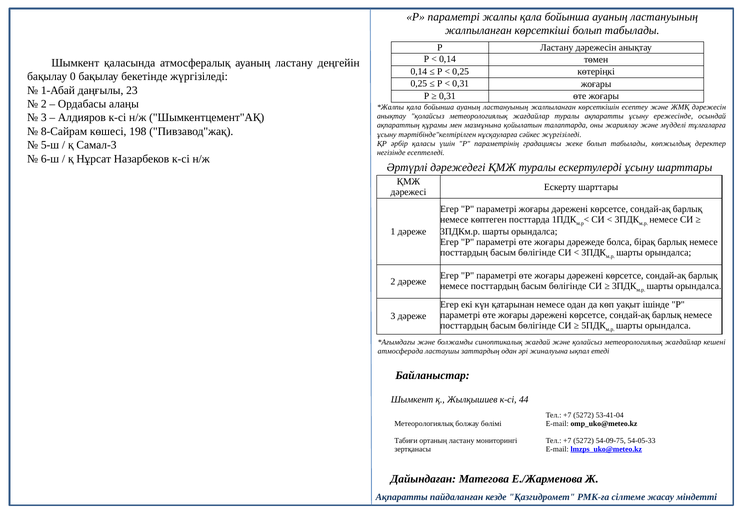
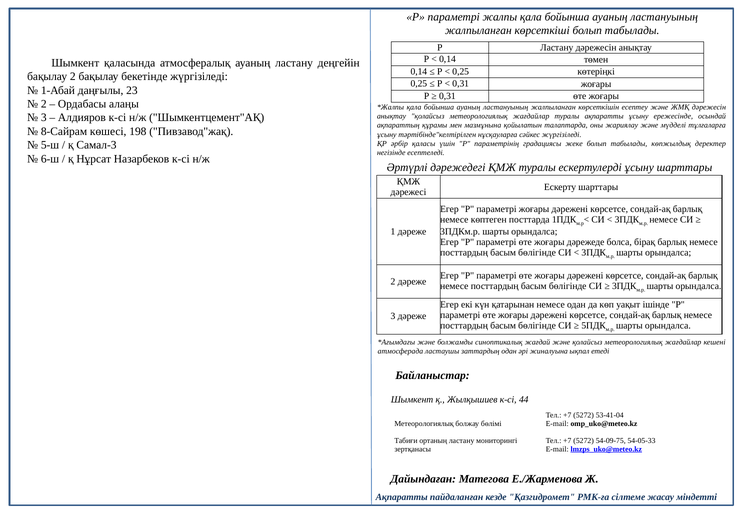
бақылау 0: 0 -> 2 (73, 77)
